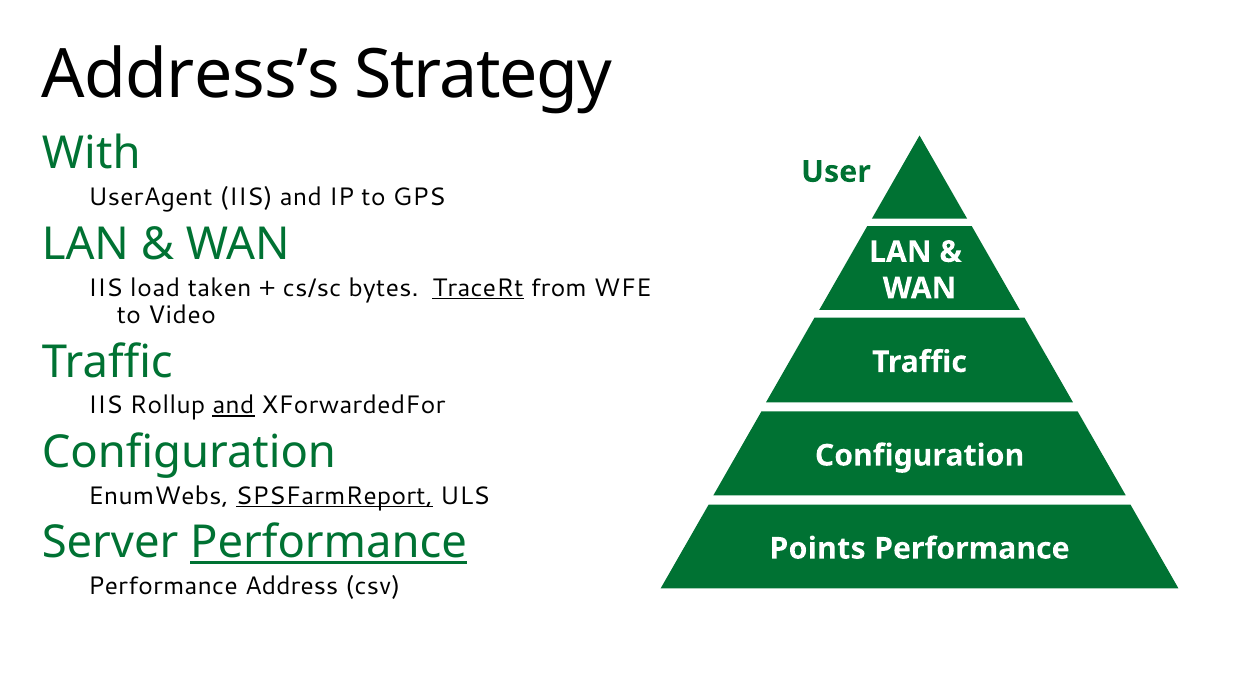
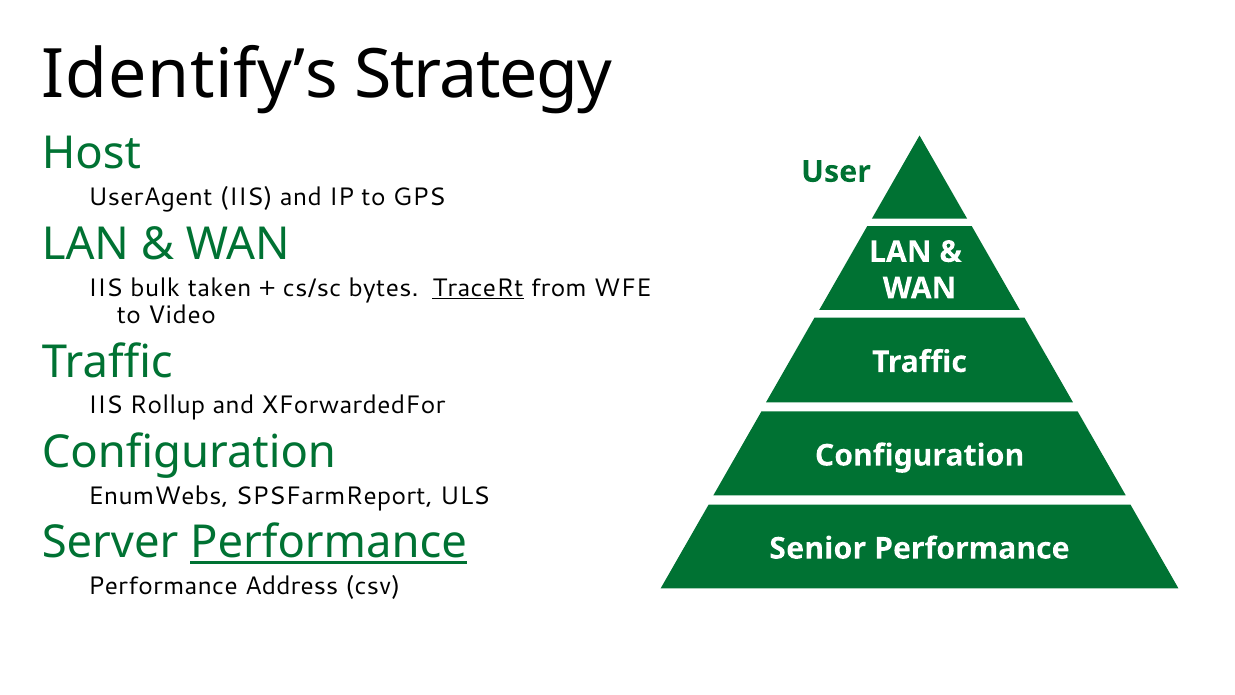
Address’s: Address’s -> Identify’s (190, 75)
With: With -> Host (91, 154)
load: load -> bulk (155, 287)
and underline: present -> none (233, 405)
SPSFarmReport underline: present -> none (334, 496)
Points: Points -> Senior (818, 548)
